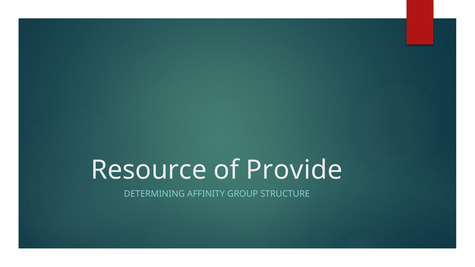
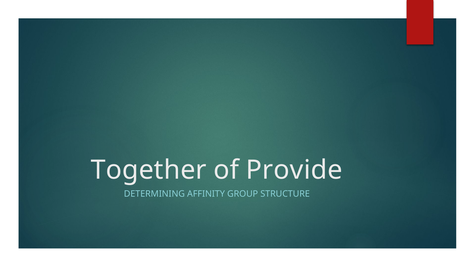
Resource: Resource -> Together (149, 170)
